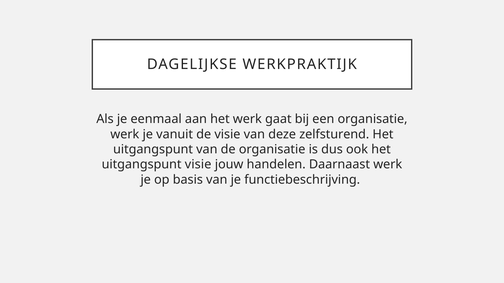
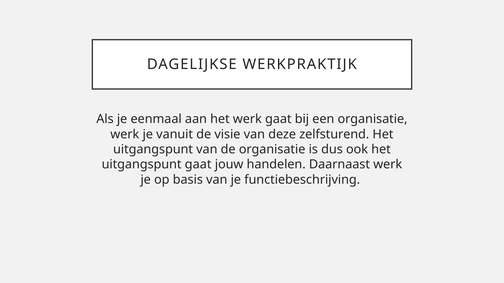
uitgangspunt visie: visie -> gaat (198, 165)
